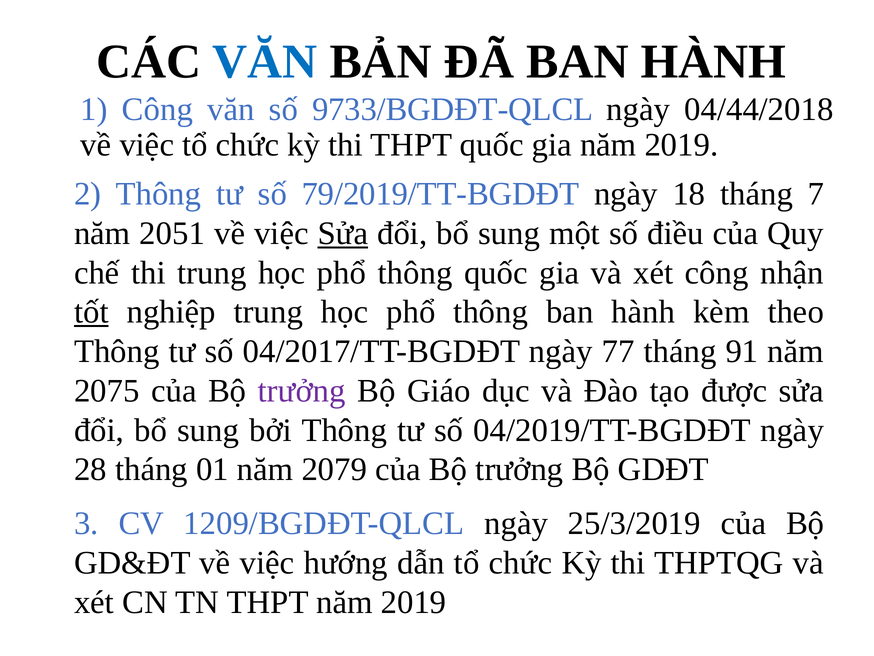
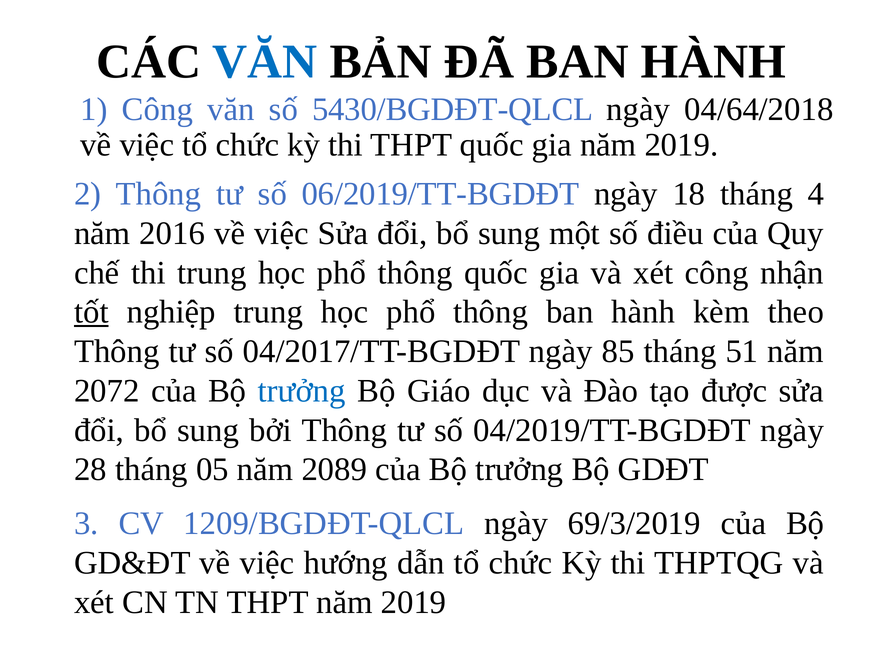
9733/BGDĐT-QLCL: 9733/BGDĐT-QLCL -> 5430/BGDĐT-QLCL (453, 109)
04/44/2018: 04/44/2018 -> 04/64/2018 (759, 109)
79/2019/TT-BGDĐT: 79/2019/TT-BGDĐT -> 06/2019/TT-BGDĐT (441, 194)
7: 7 -> 4 (816, 194)
2051: 2051 -> 2016 (172, 233)
Sửa underline: present -> none (343, 233)
77: 77 -> 85 (618, 351)
91: 91 -> 51 (742, 351)
2075: 2075 -> 2072 (107, 391)
trưởng colour: purple -> blue (302, 391)
01: 01 -> 05 (212, 469)
2079: 2079 -> 2089 (334, 469)
25/3/2019: 25/3/2019 -> 69/3/2019 (634, 523)
